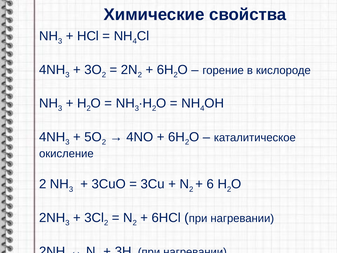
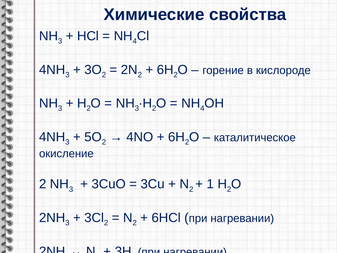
6: 6 -> 1 (210, 184)
